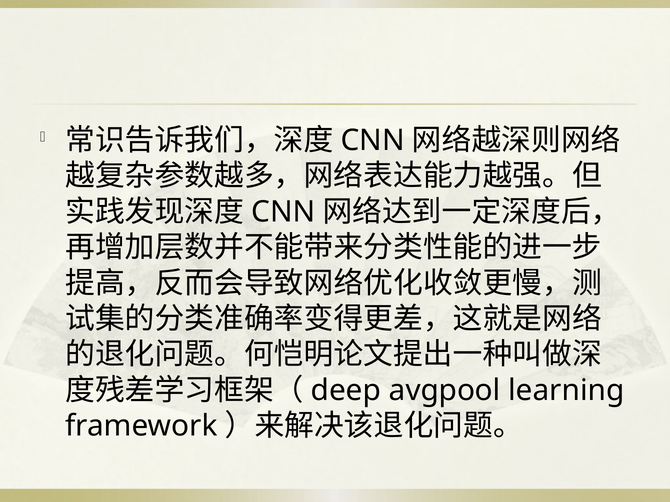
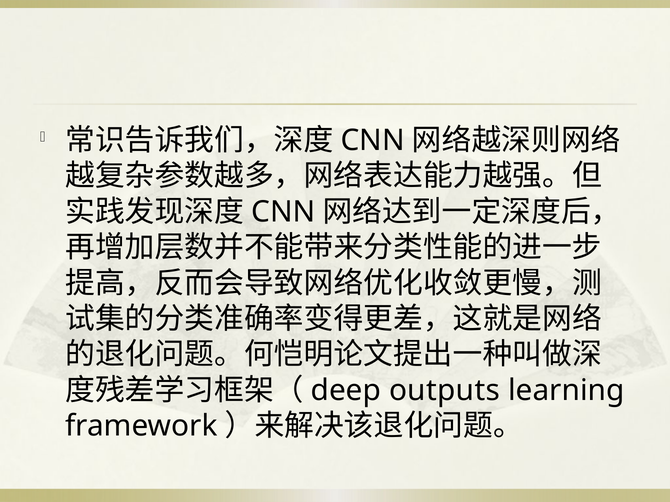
avgpool: avgpool -> outputs (445, 391)
